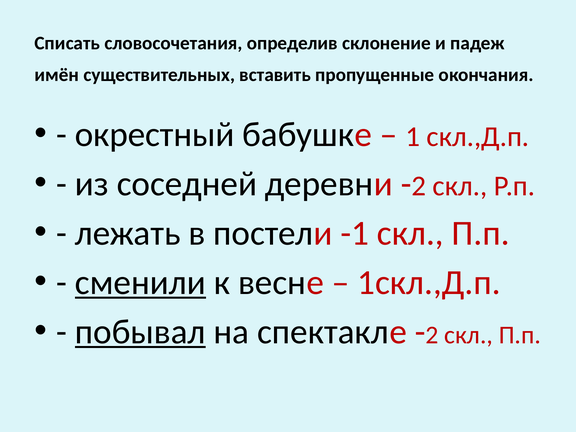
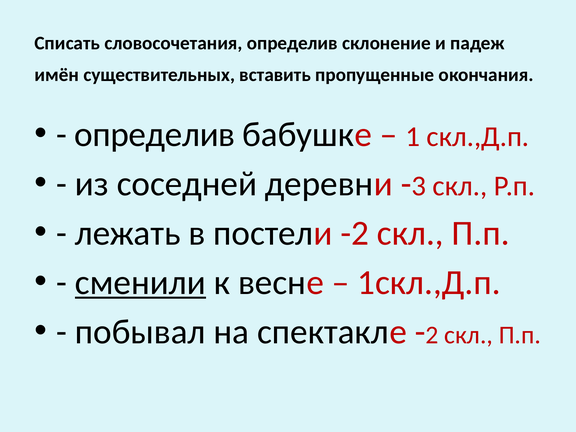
окрестный: окрестный -> определив (155, 134)
2: 2 -> 3 (419, 186)
-1: -1 -> -2 (355, 233)
побывал underline: present -> none (140, 332)
